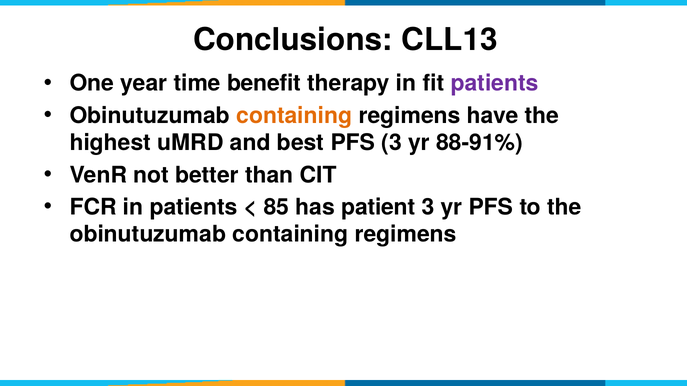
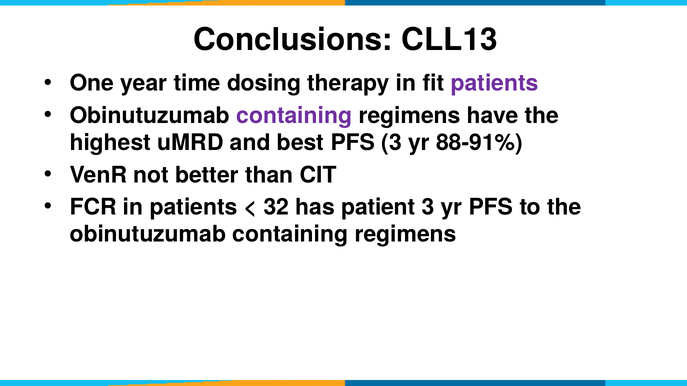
benefit: benefit -> dosing (264, 84)
containing colour: orange -> purple (294, 116)
85: 85 -> 32 (276, 207)
